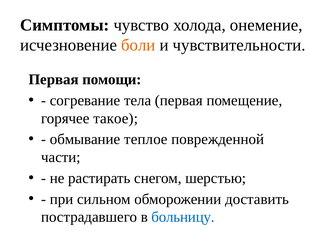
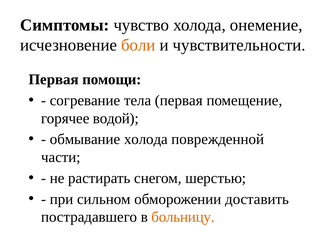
такое: такое -> водой (116, 118)
обмывание теплое: теплое -> холода (146, 139)
больницу colour: blue -> orange (183, 217)
